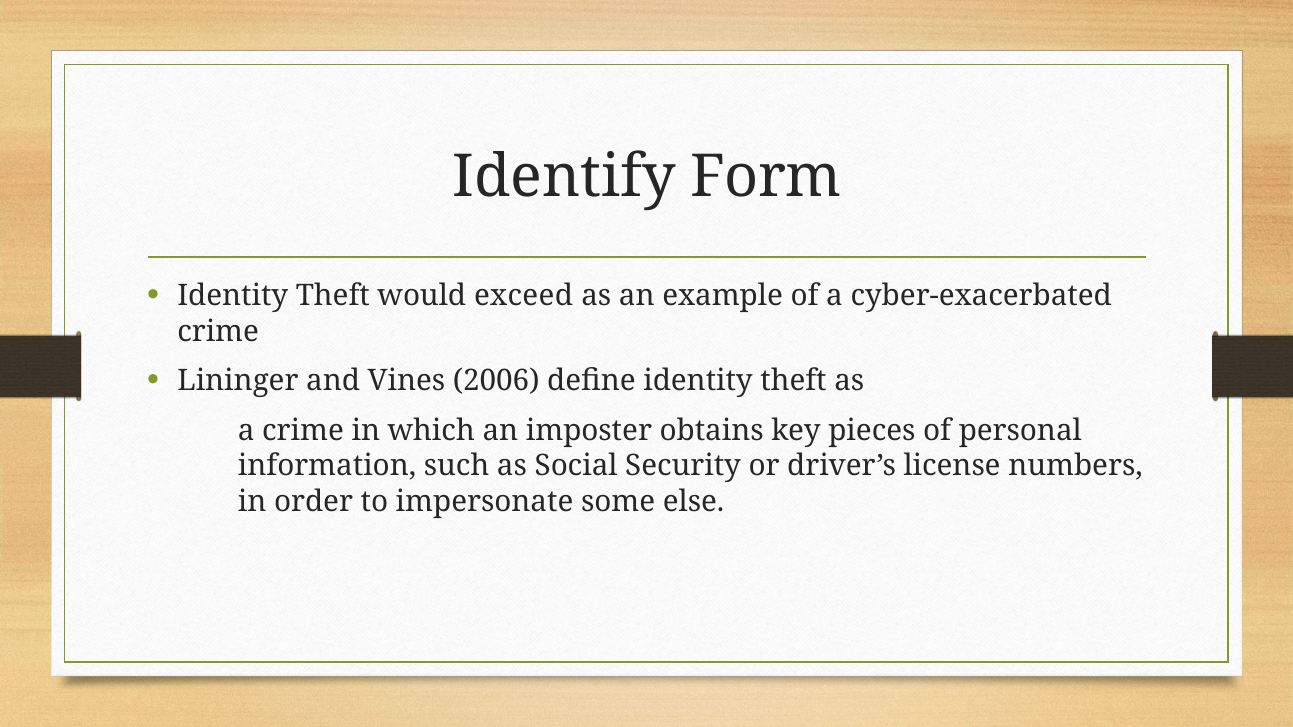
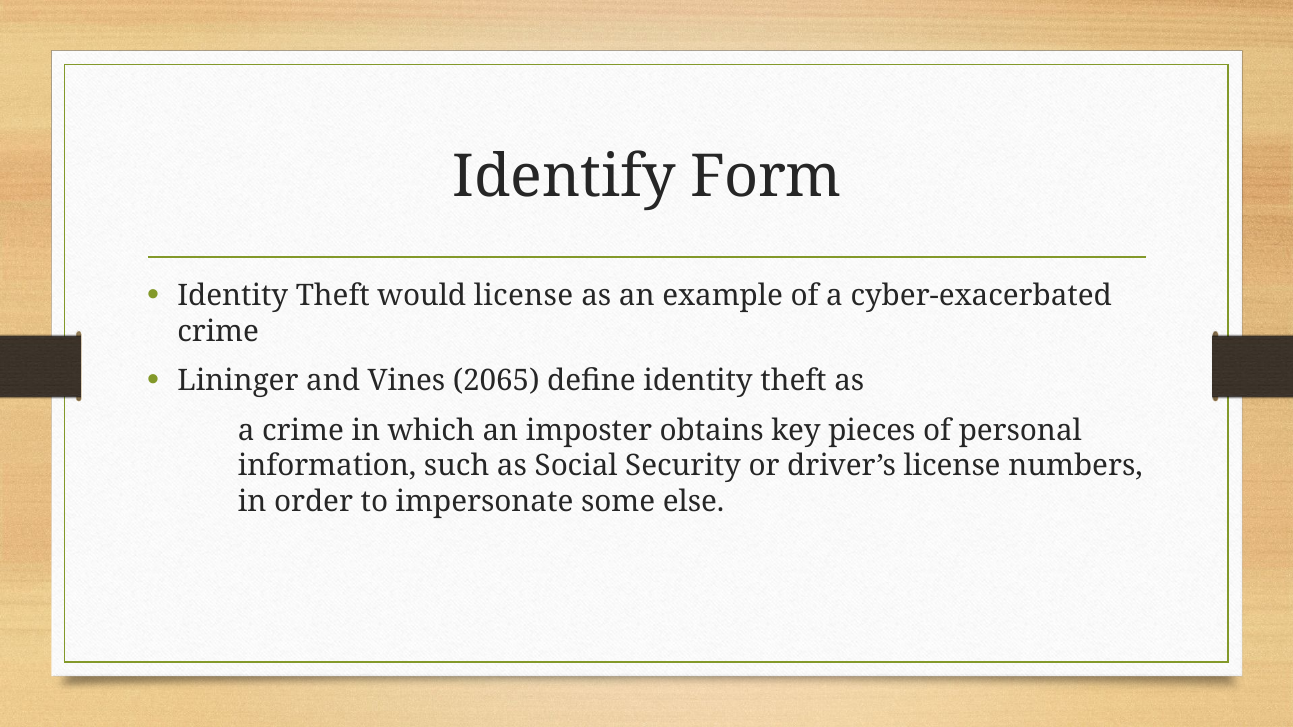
would exceed: exceed -> license (524, 296)
2006: 2006 -> 2065 (496, 381)
